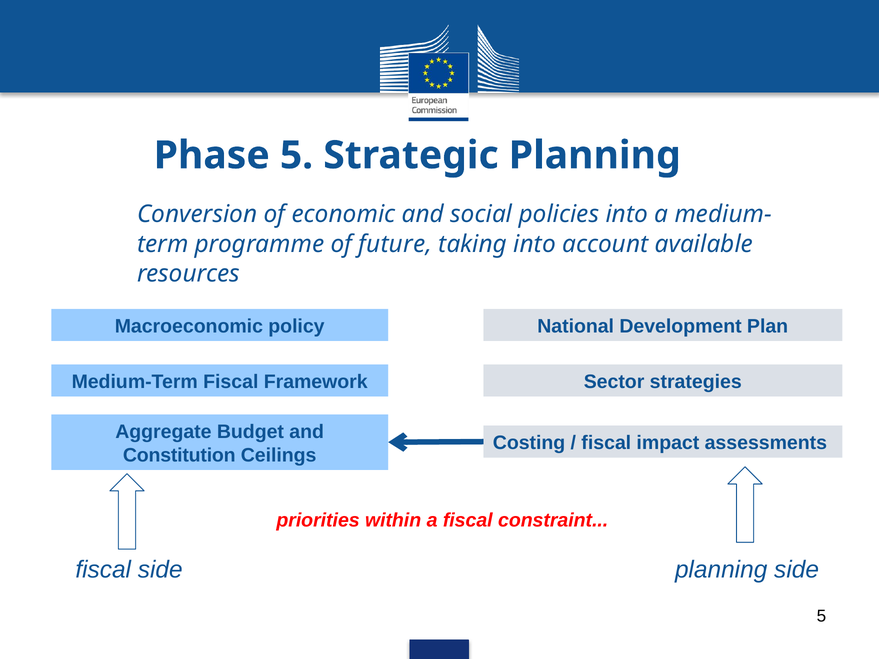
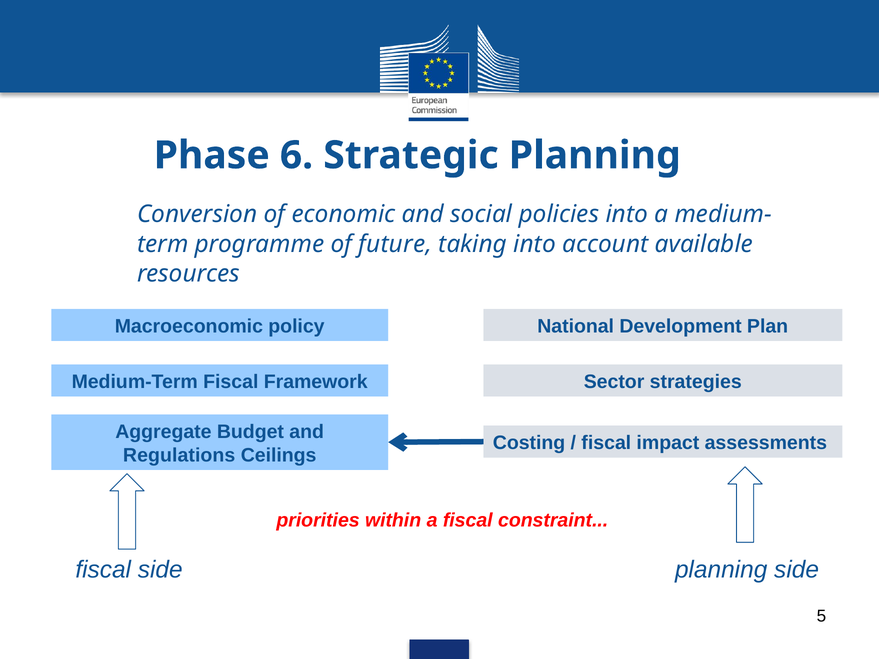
Phase 5: 5 -> 6 (296, 155)
Constitution: Constitution -> Regulations (179, 455)
